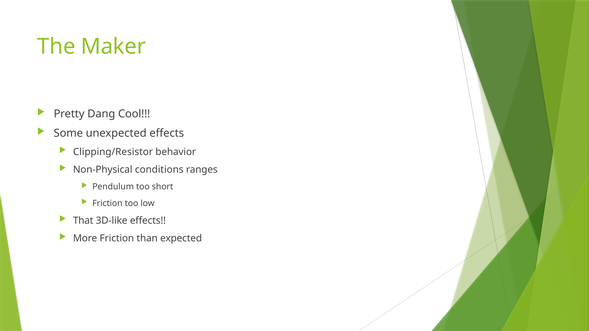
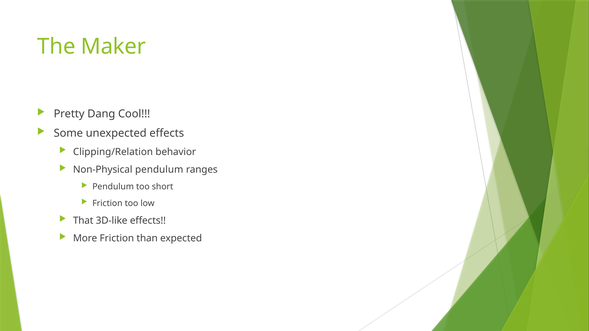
Clipping/Resistor: Clipping/Resistor -> Clipping/Relation (113, 152)
Non-Physical conditions: conditions -> pendulum (159, 170)
